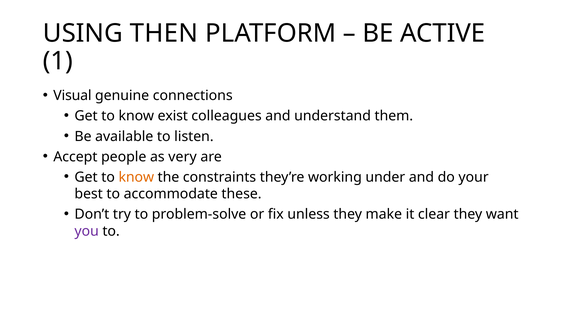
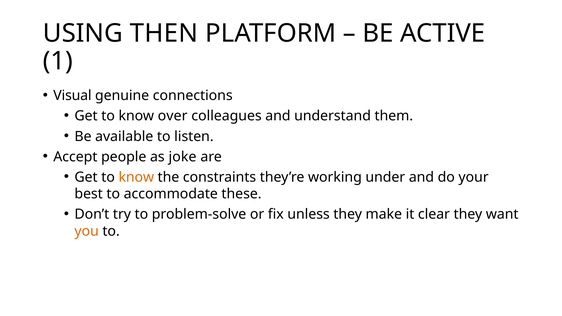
exist: exist -> over (173, 116)
very: very -> joke (183, 157)
you colour: purple -> orange (87, 231)
